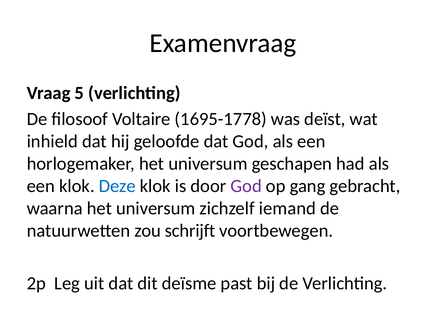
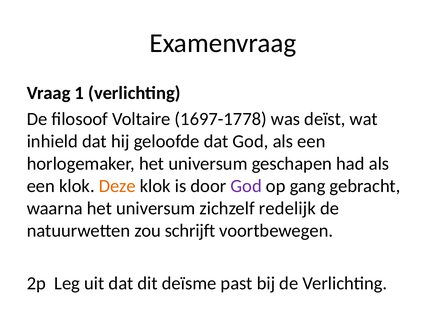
5: 5 -> 1 (79, 93)
1695-1778: 1695-1778 -> 1697-1778 (221, 119)
Deze colour: blue -> orange (117, 186)
iemand: iemand -> redelijk (287, 208)
